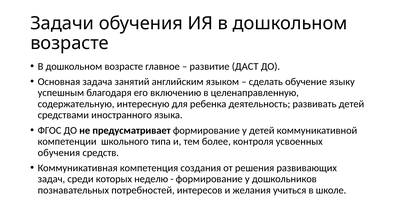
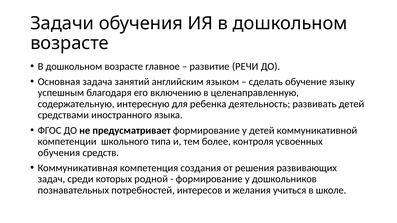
ДАСТ: ДАСТ -> РЕЧИ (245, 66)
неделю: неделю -> родной (151, 179)
